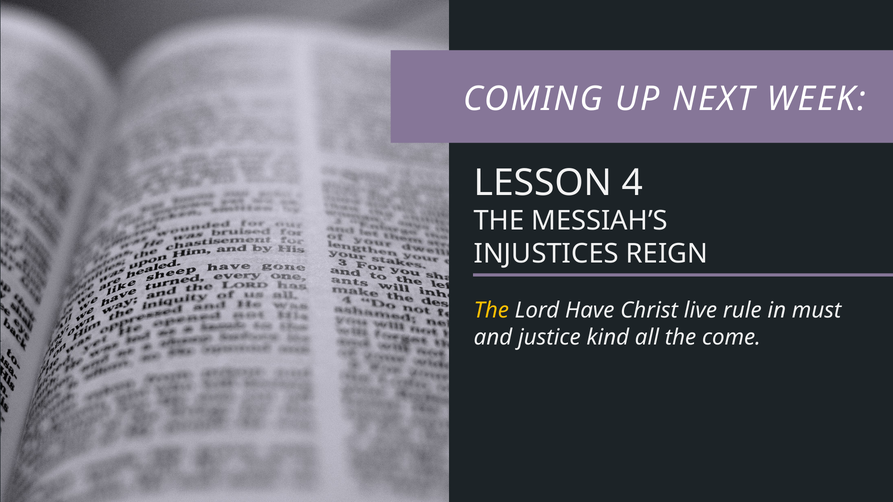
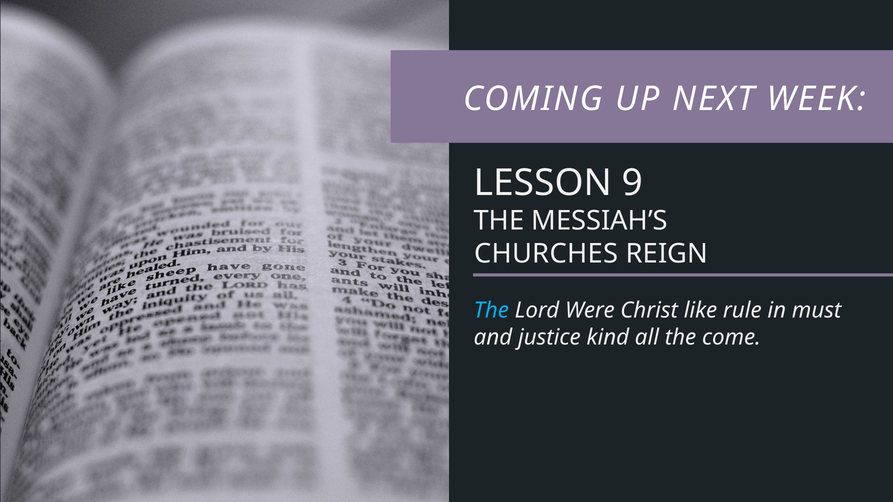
4: 4 -> 9 (632, 183)
INJUSTICES: INJUSTICES -> CHURCHES (546, 254)
The colour: yellow -> light blue (491, 311)
Have: Have -> Were (590, 311)
live: live -> like (701, 311)
